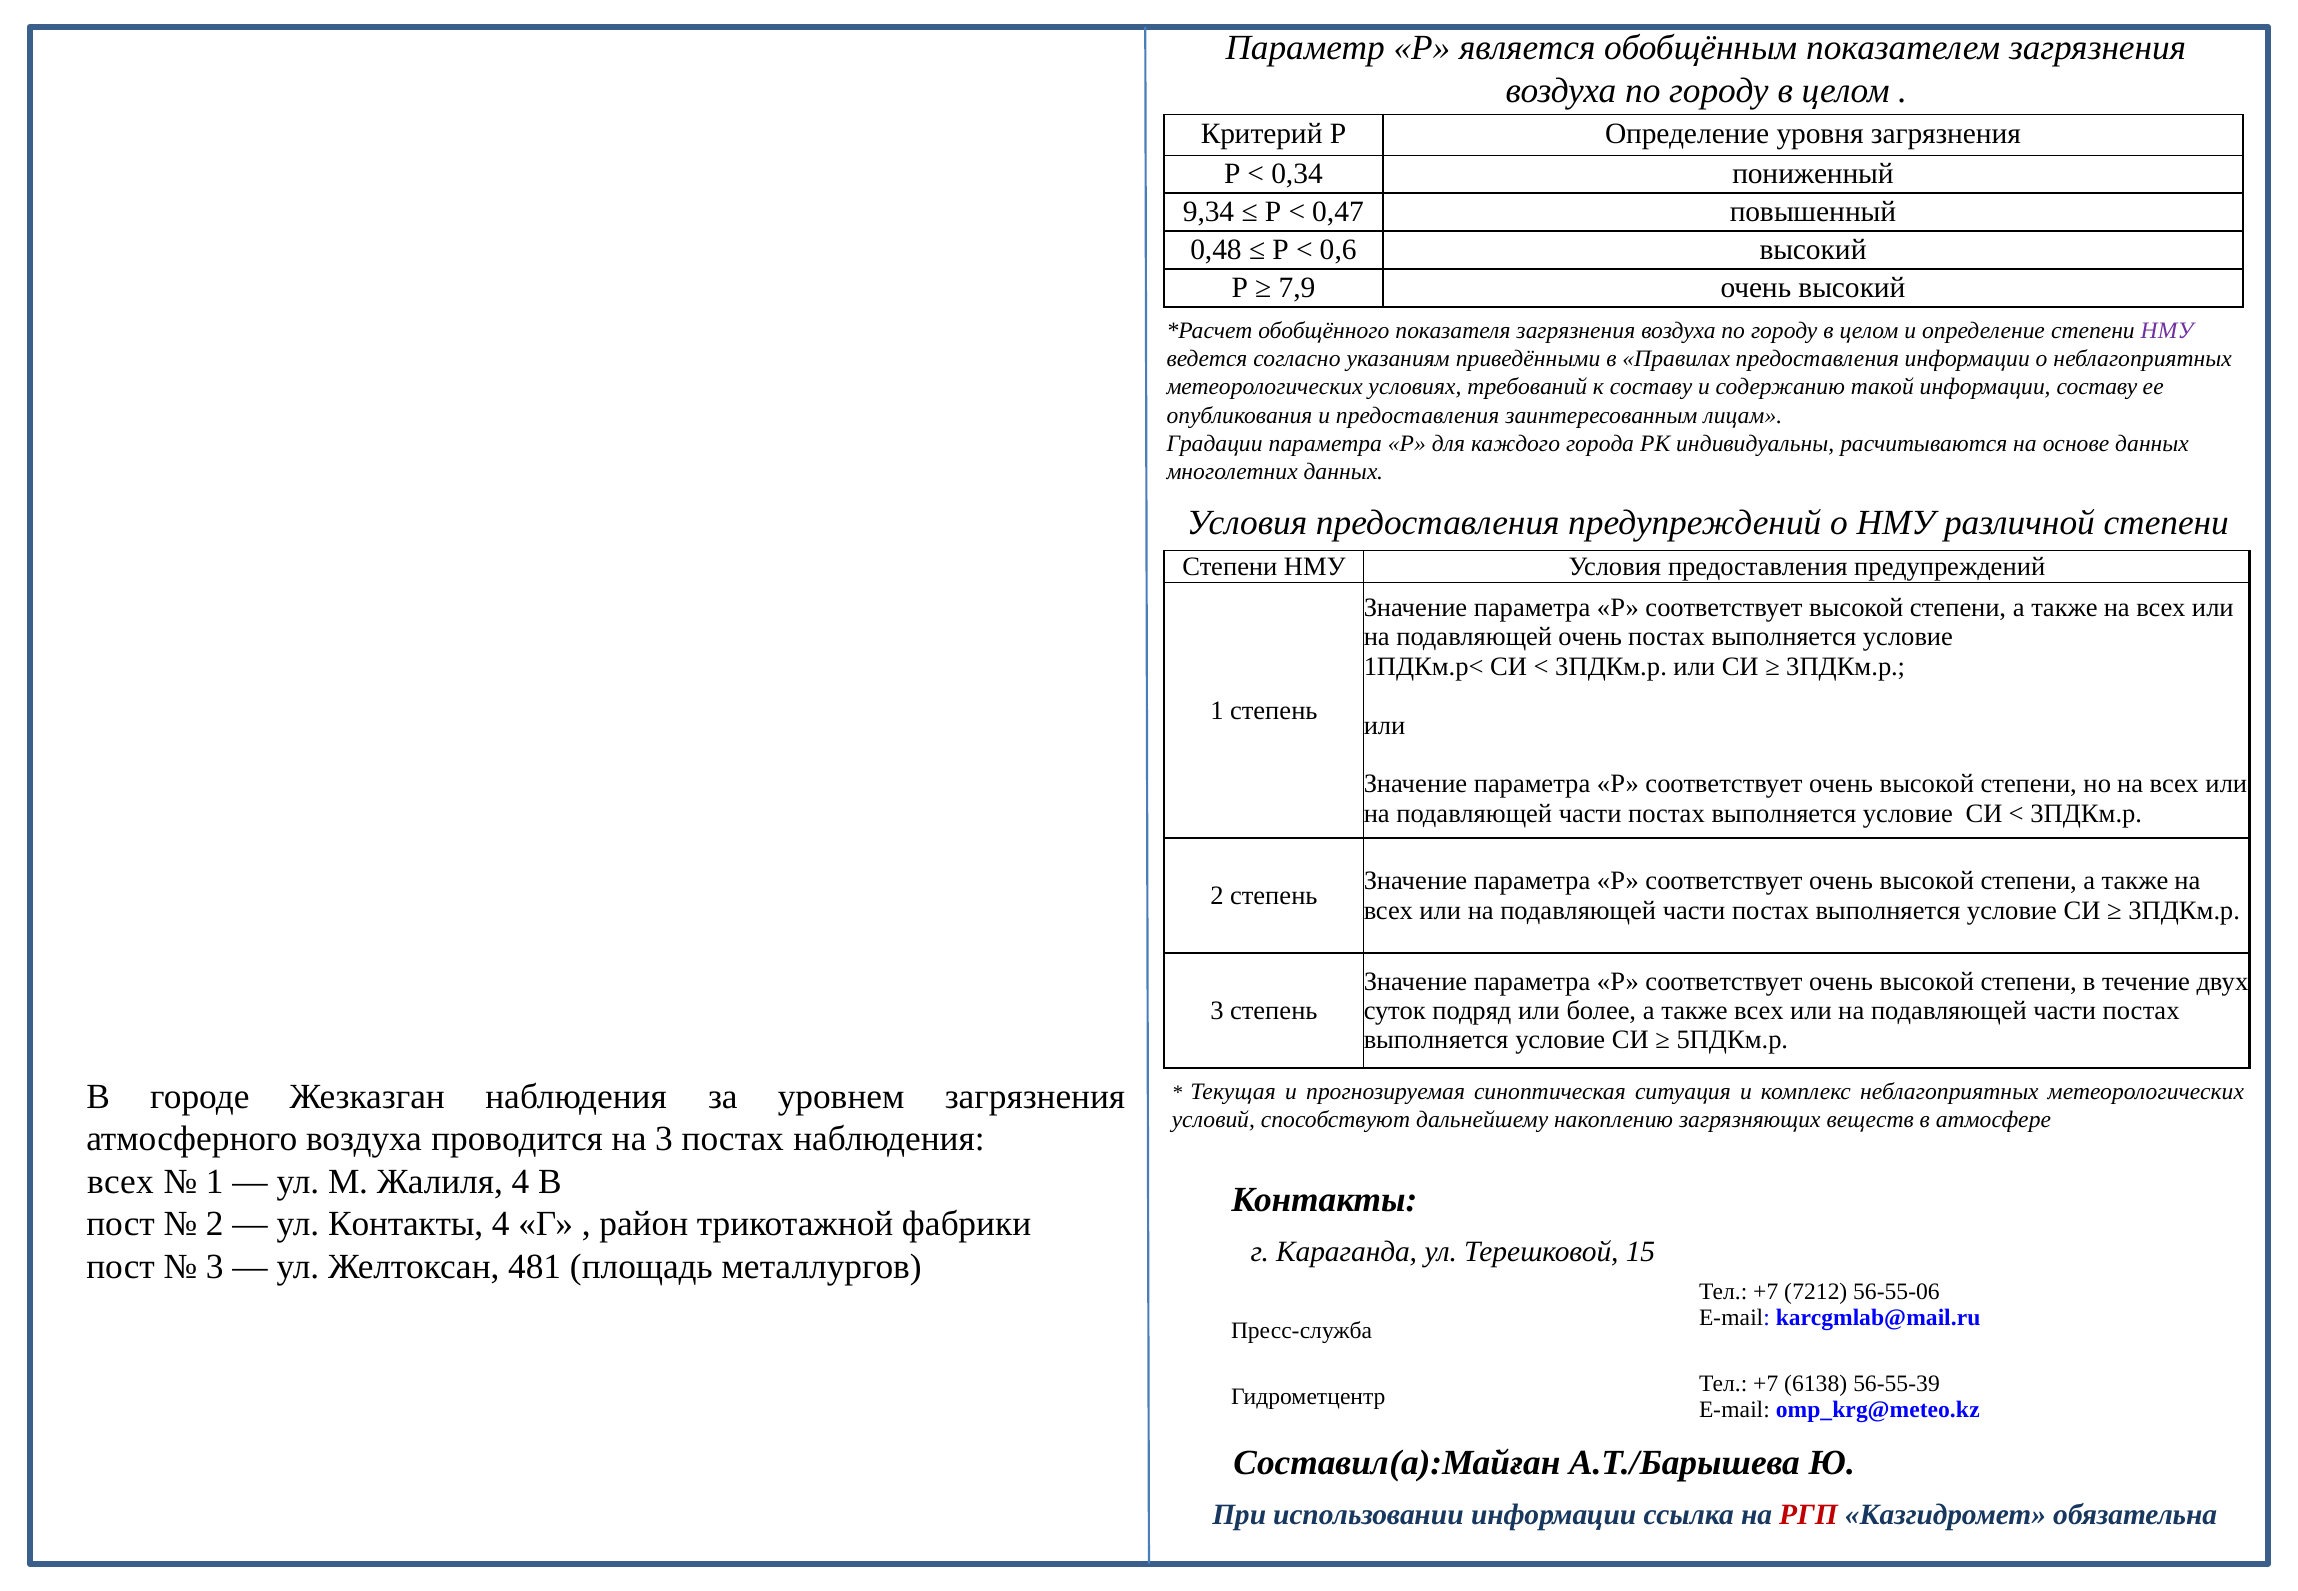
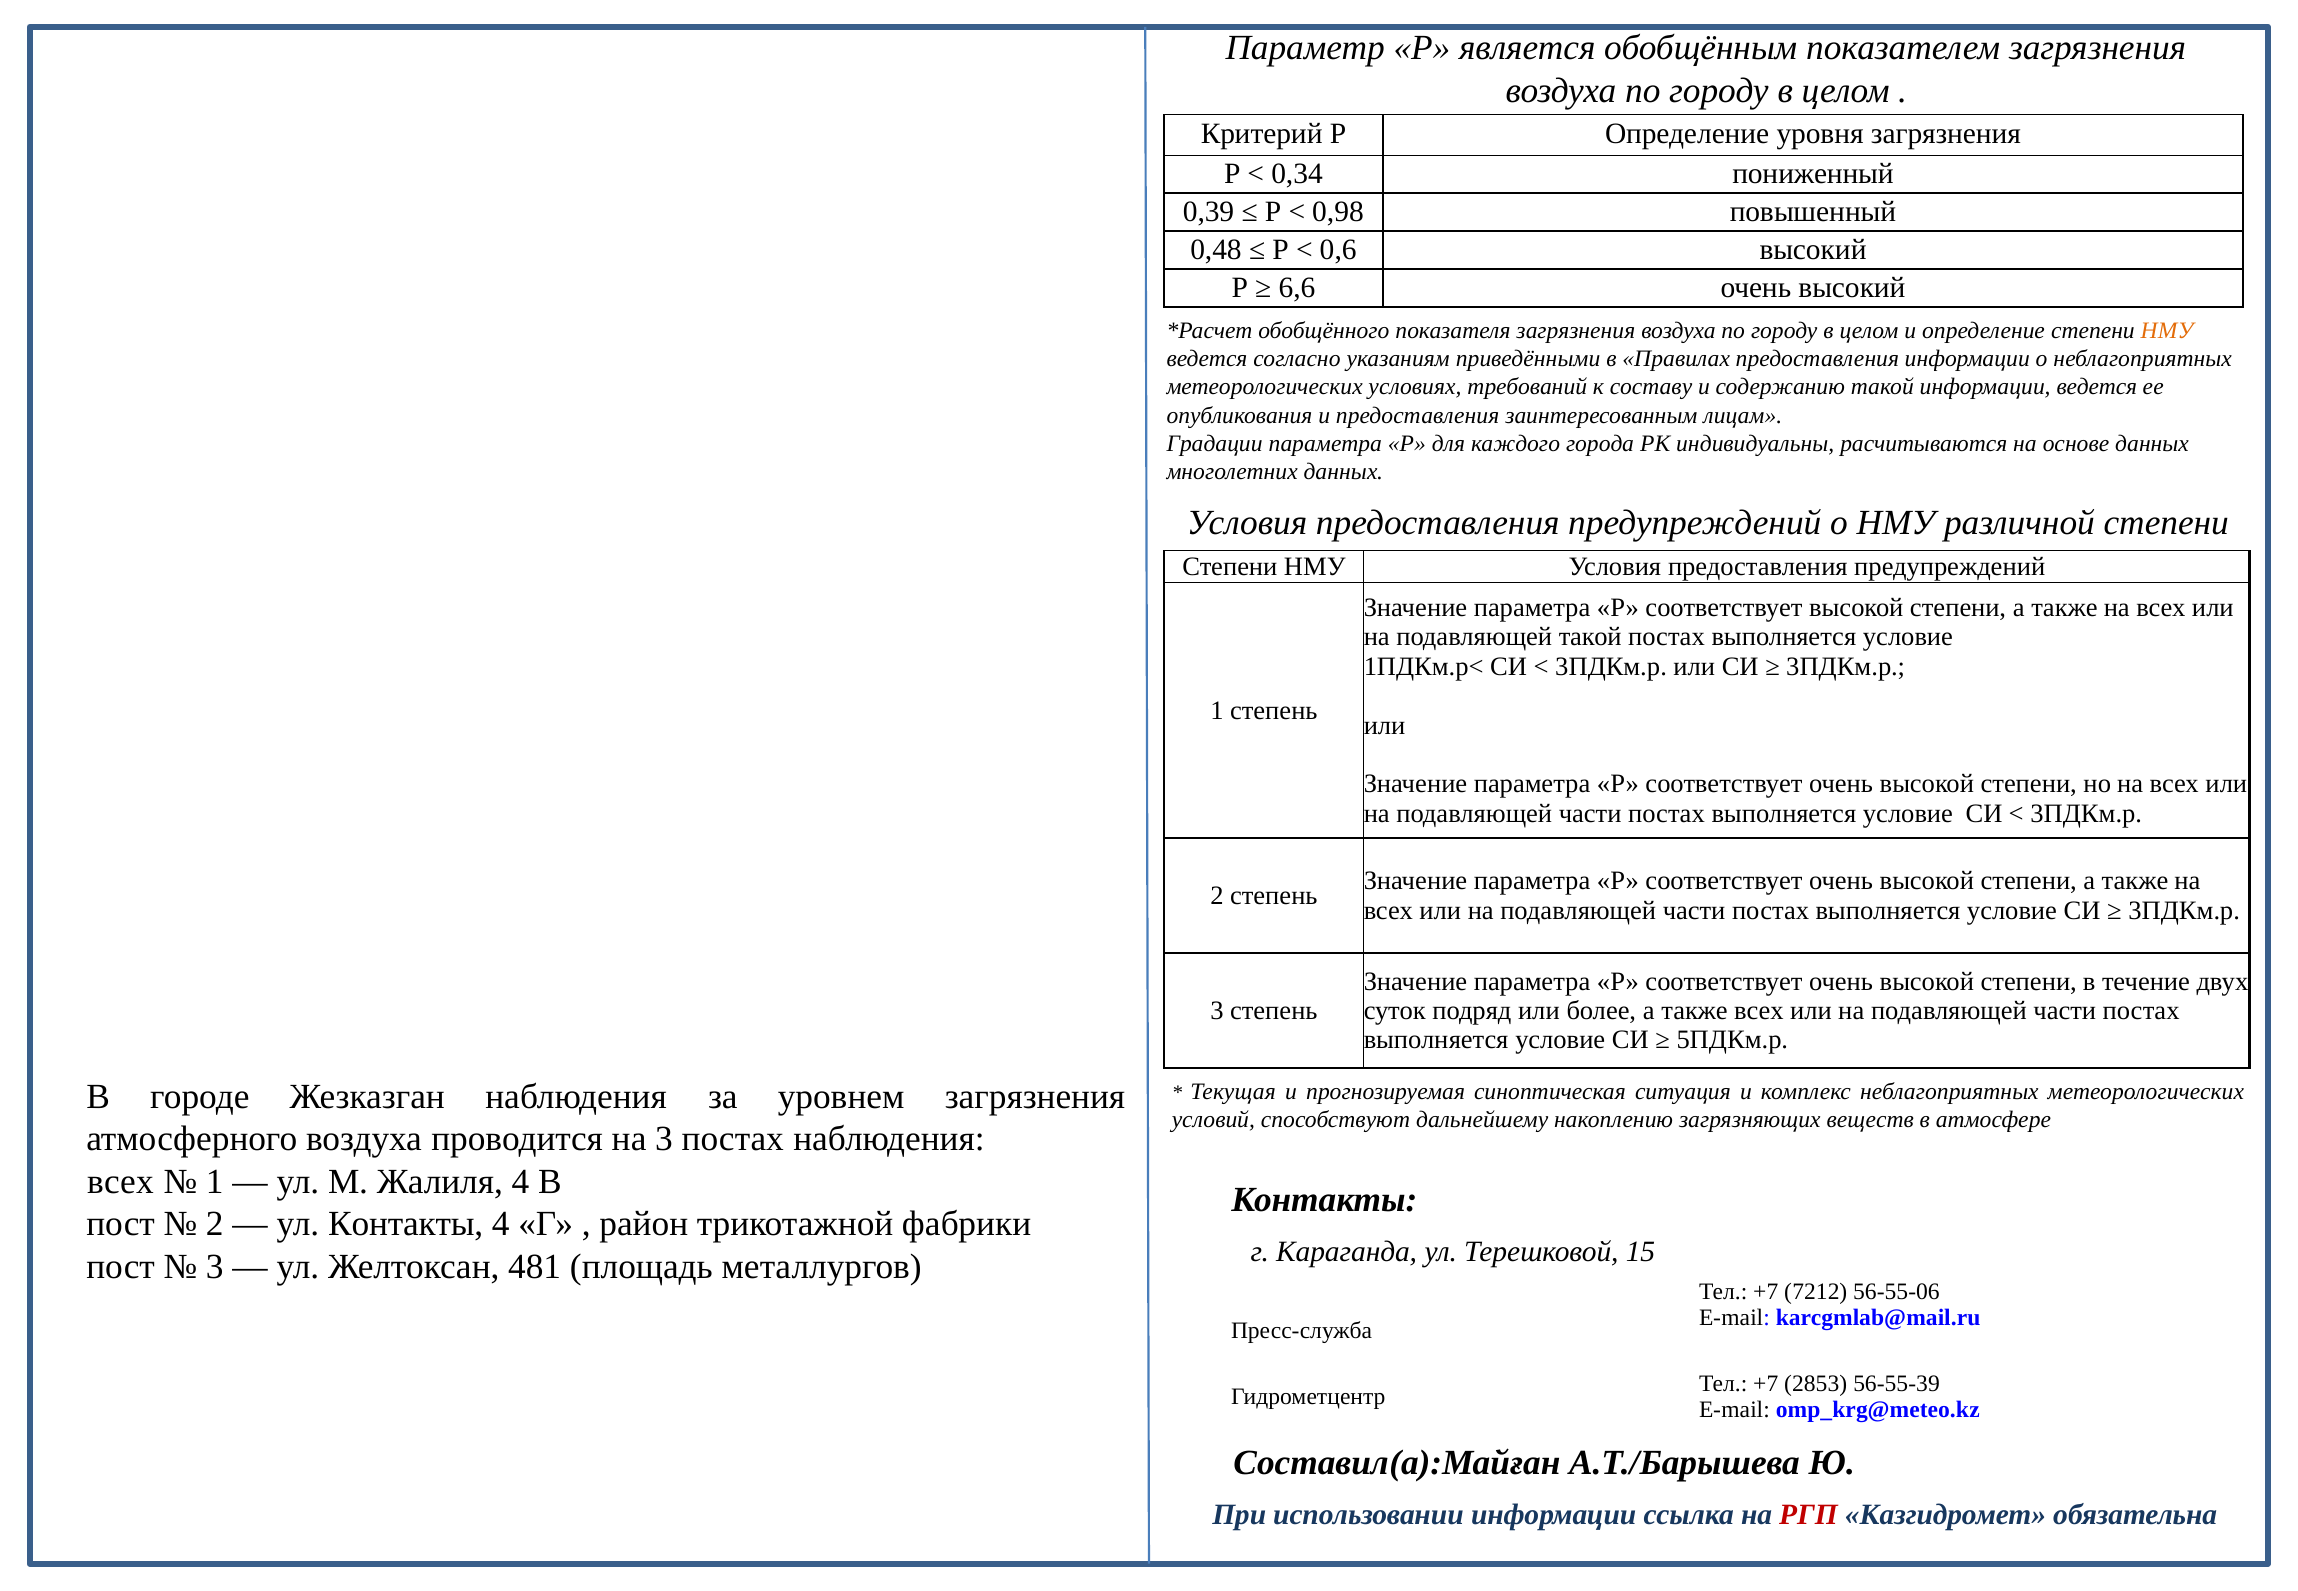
9,34: 9,34 -> 0,39 (1209, 212)
0,47: 0,47 -> 0,98 (1338, 212)
7,9: 7,9 -> 6,6 (1297, 288)
НМУ colour: purple -> orange (2167, 331)
информации составу: составу -> ведется (2097, 387)
подавляющей очень: очень -> такой (1590, 637)
6138: 6138 -> 2853 (1816, 1384)
